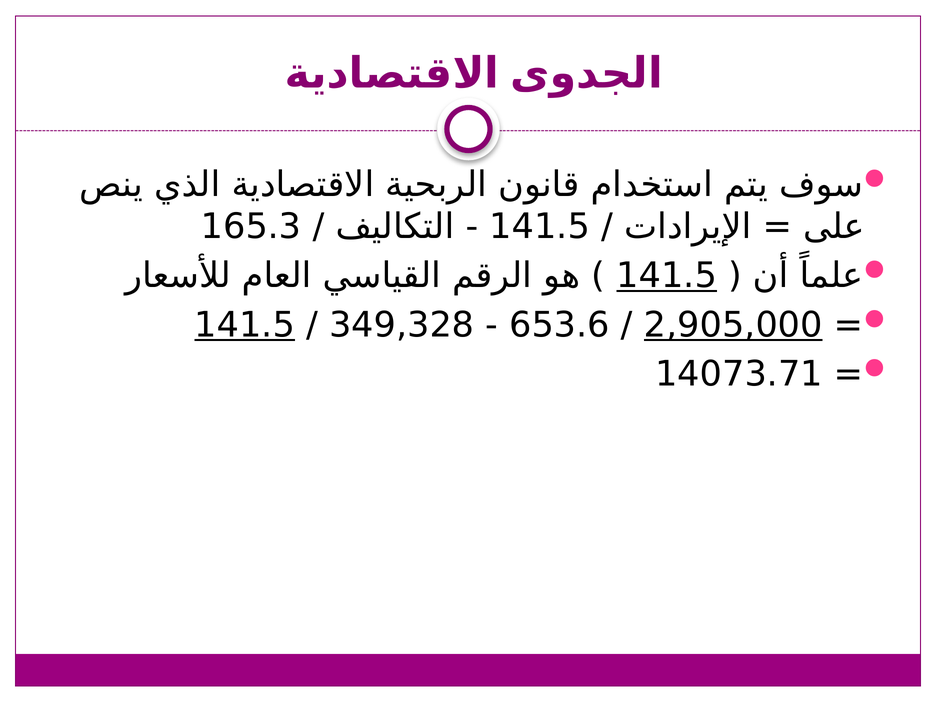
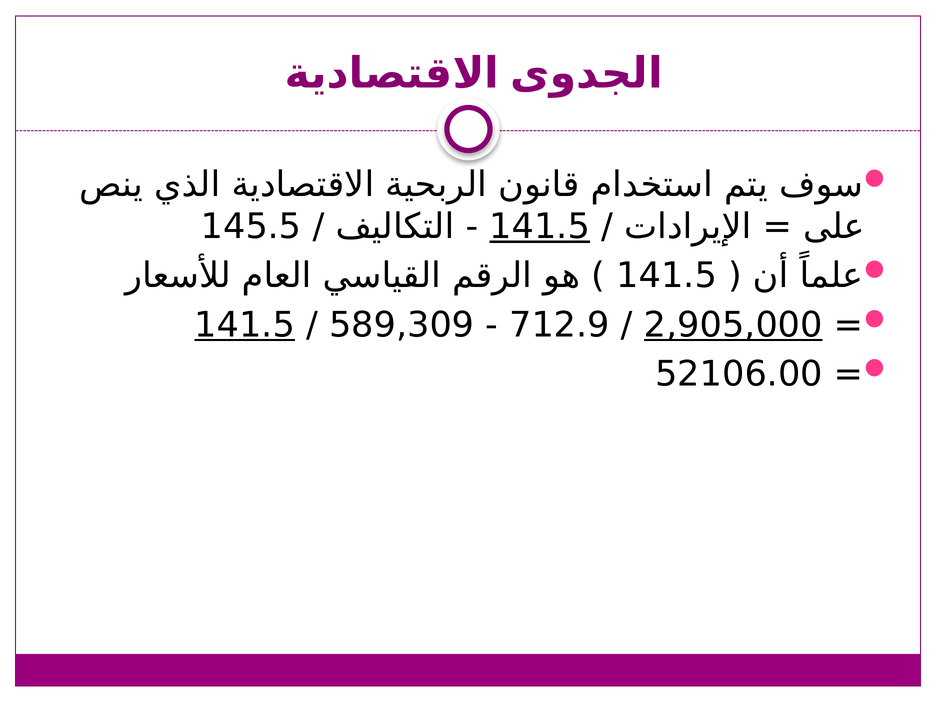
165.3: 165.3 -> 145.5 (251, 227)
141.5 underline: none -> present (540, 227)
141.5 underline: present -> none (667, 276)
349,328: 349,328 -> 589,309 (402, 325)
653.6: 653.6 -> 712.9 (560, 325)
14073.71: 14073.71 -> 52106.00 (739, 375)
